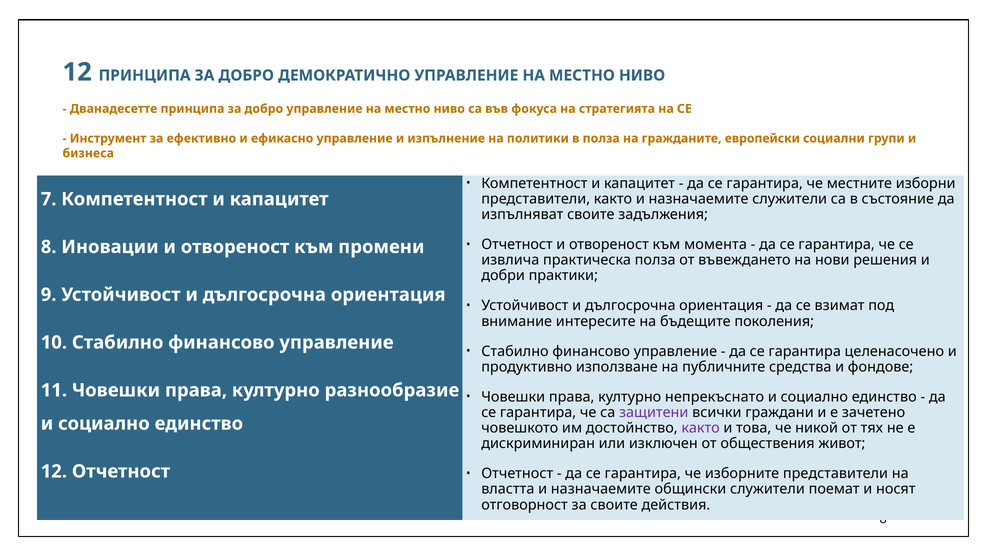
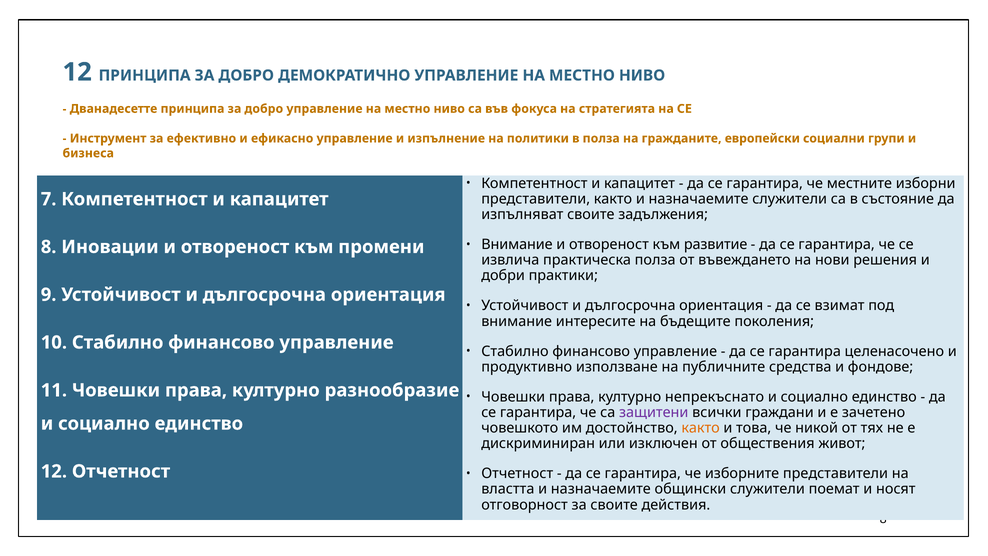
Отчетност: Отчетност -> Внимание (517, 244)
момента: момента -> развитие (716, 244)
както colour: purple -> orange (701, 428)
